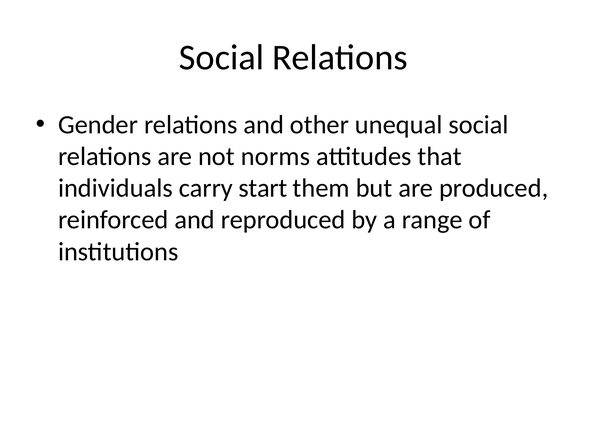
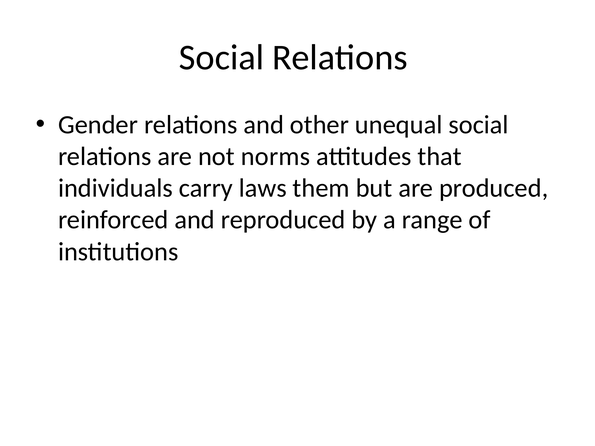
start: start -> laws (263, 188)
